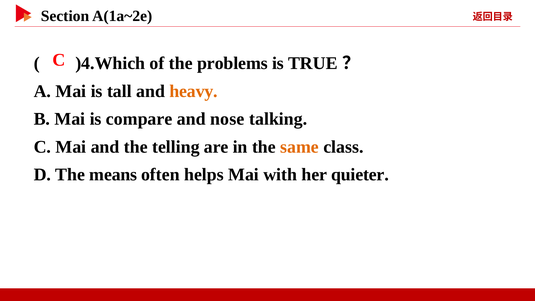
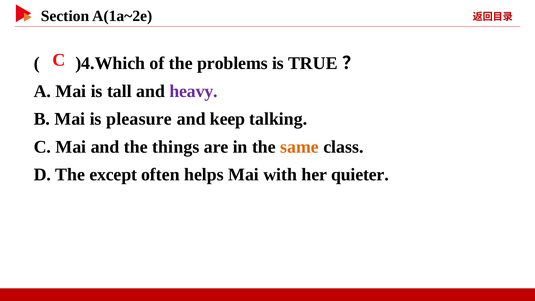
heavy colour: orange -> purple (194, 91)
compare: compare -> pleasure (139, 119)
nose: nose -> keep (228, 119)
telling: telling -> things (176, 147)
means: means -> except (113, 175)
